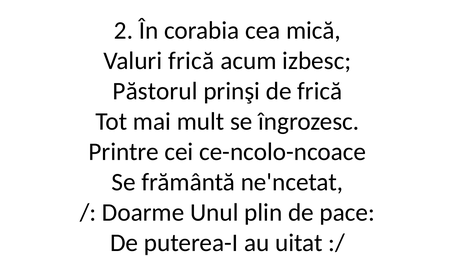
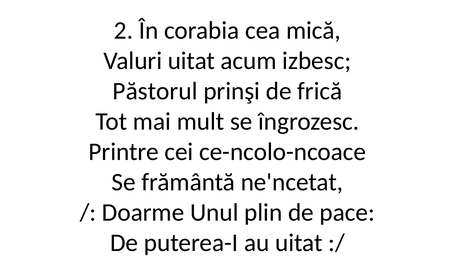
Valuri frică: frică -> uitat (191, 61)
